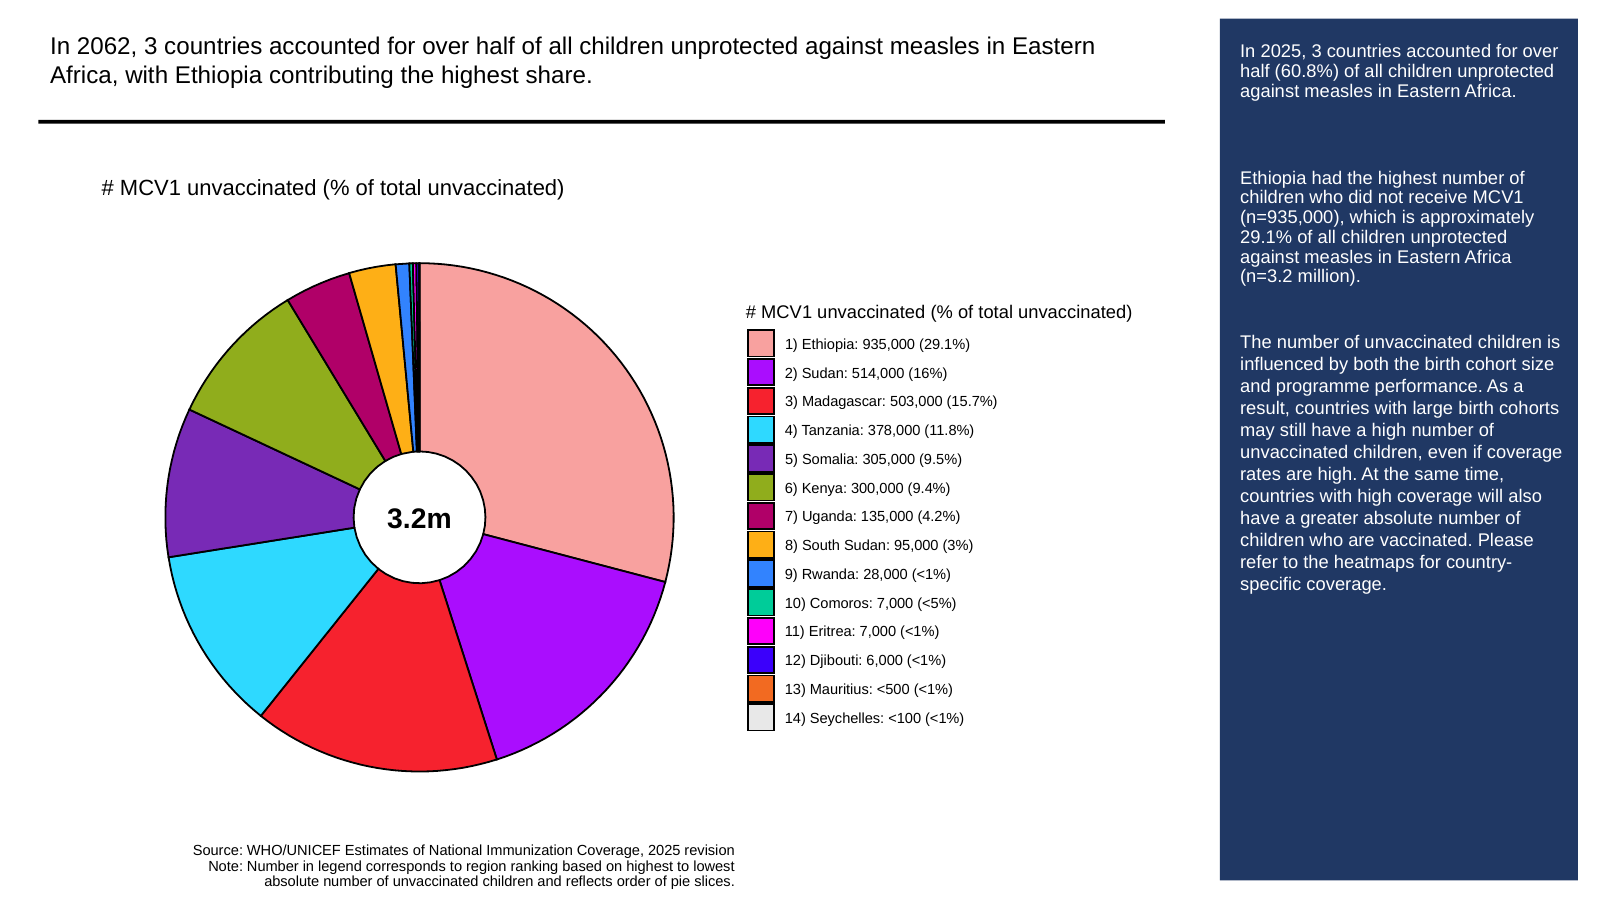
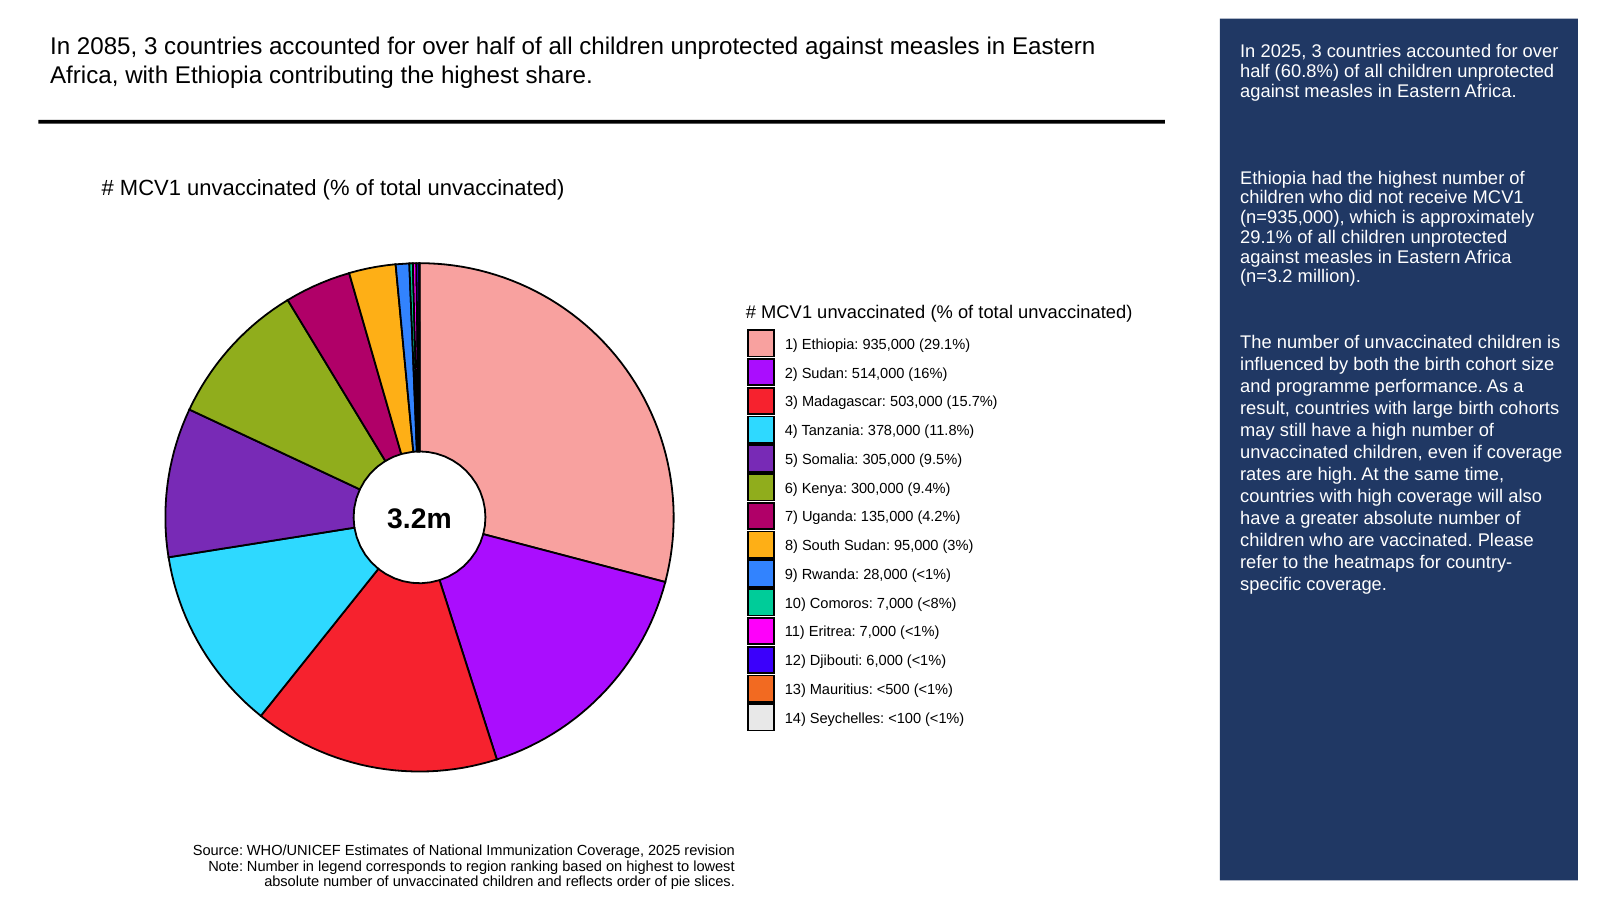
2062: 2062 -> 2085 (107, 46)
<5%: <5% -> <8% (937, 603)
